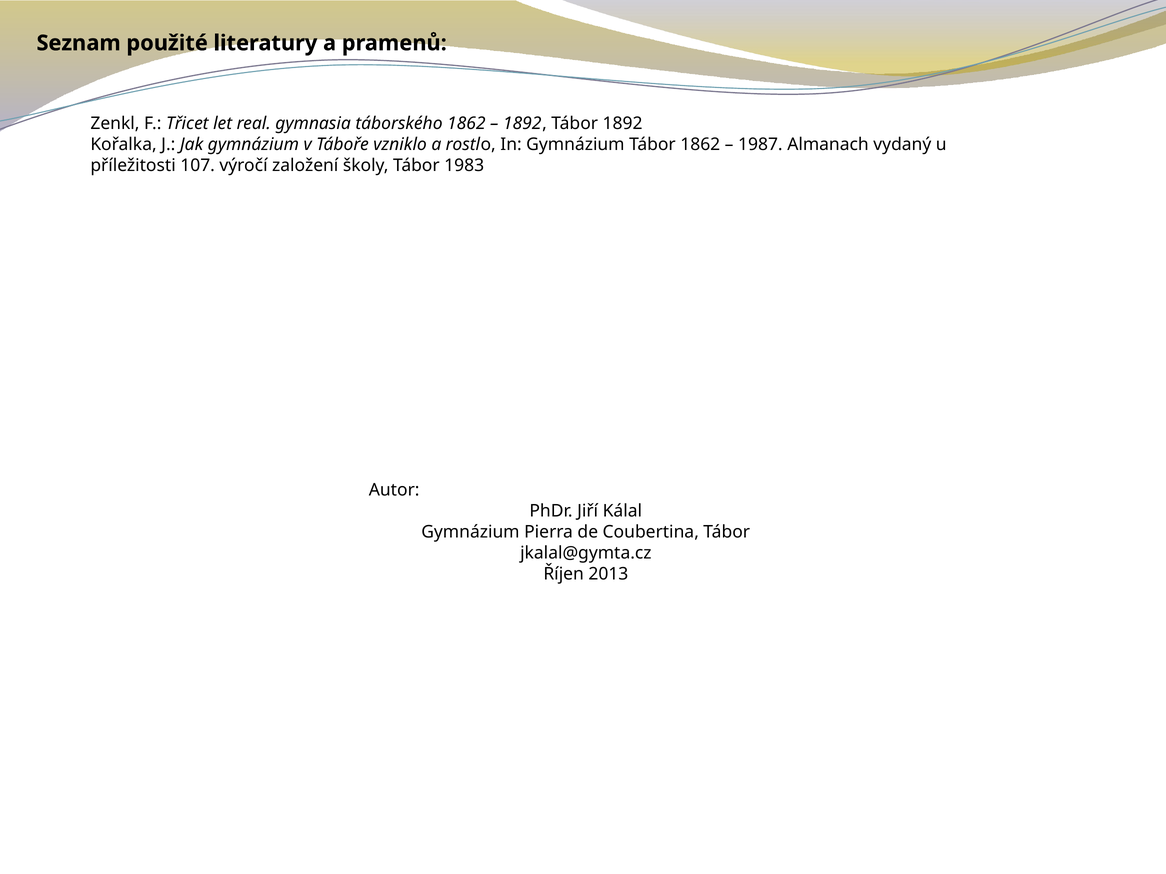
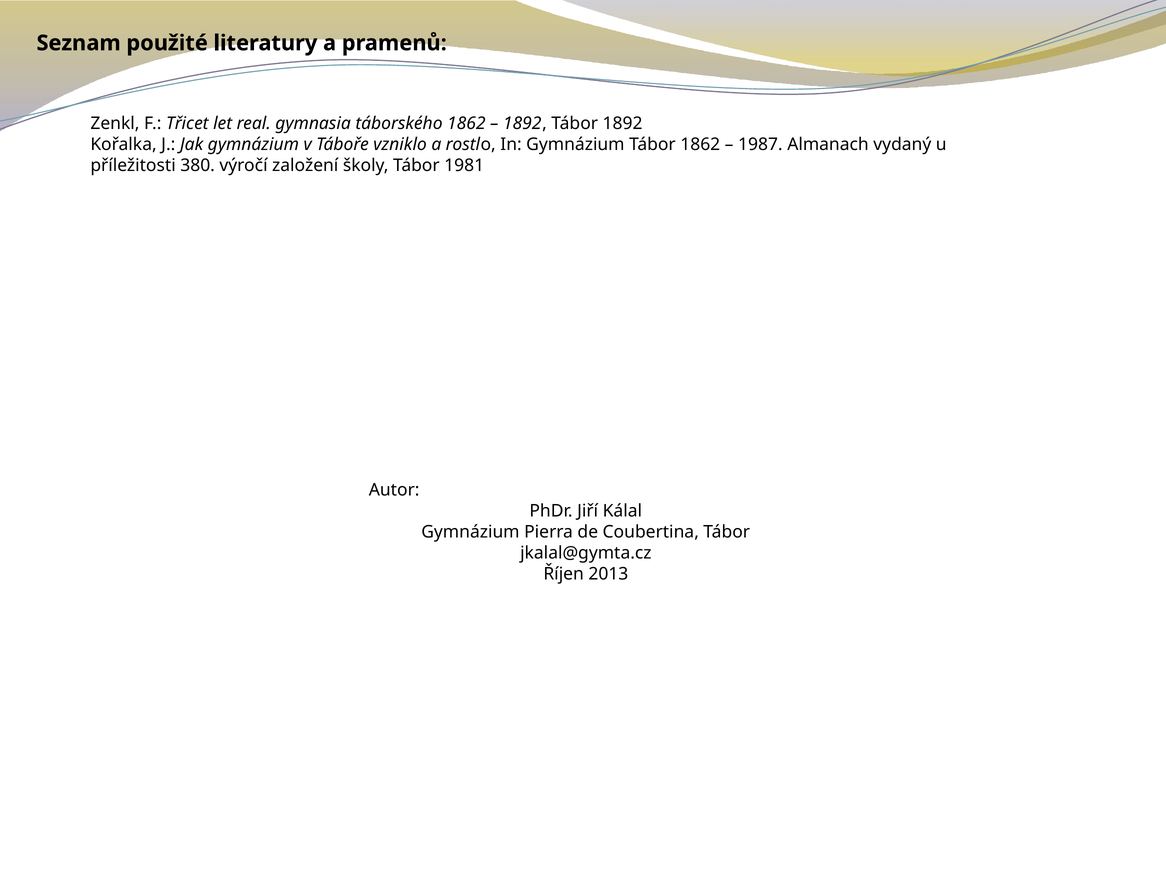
107: 107 -> 380 (198, 165)
1983: 1983 -> 1981 (464, 165)
